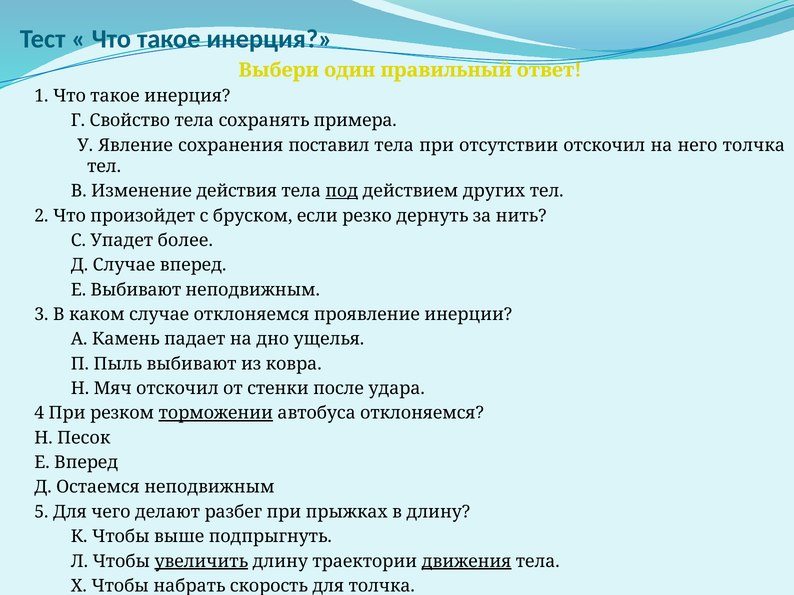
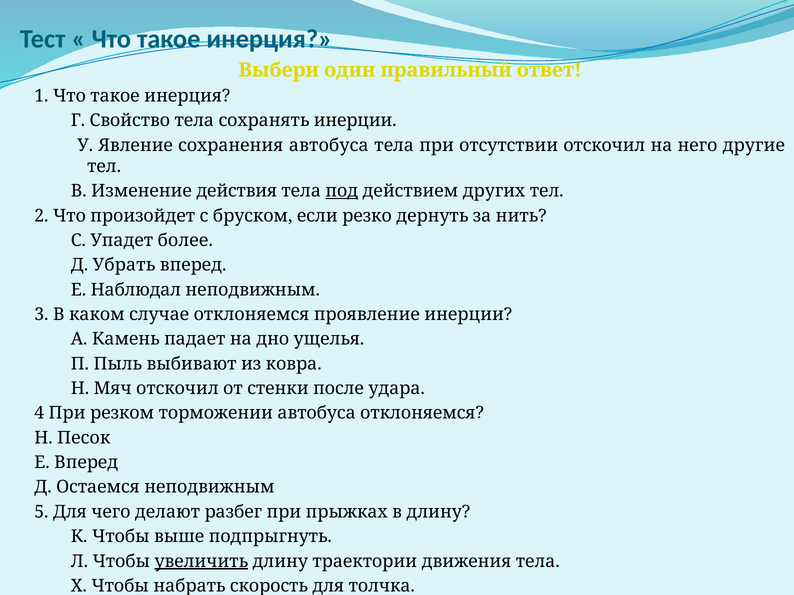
сохранять примера: примера -> инерции (355, 121)
сохранения поставил: поставил -> автобуса (329, 145)
него толчка: толчка -> другие (754, 145)
Д Случае: Случае -> Убрать (124, 265)
Е Выбивают: Выбивают -> Наблюдал (136, 290)
торможении underline: present -> none (216, 414)
движения underline: present -> none (467, 562)
